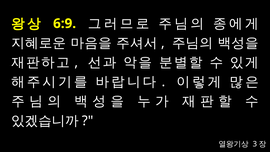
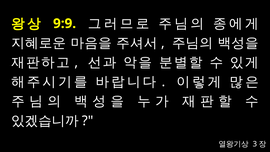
6:9: 6:9 -> 9:9 (65, 24)
